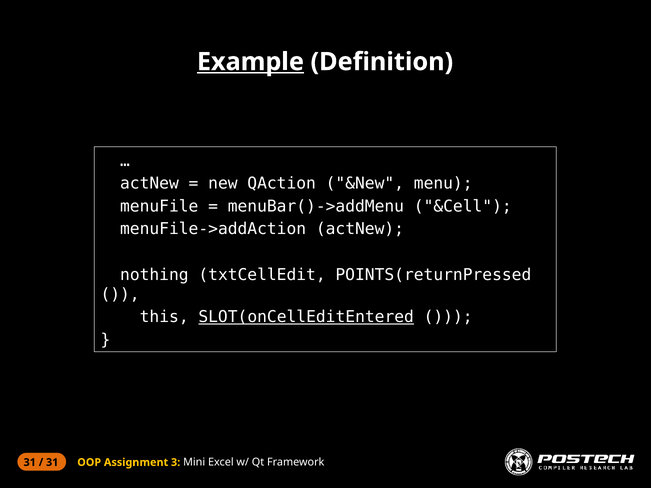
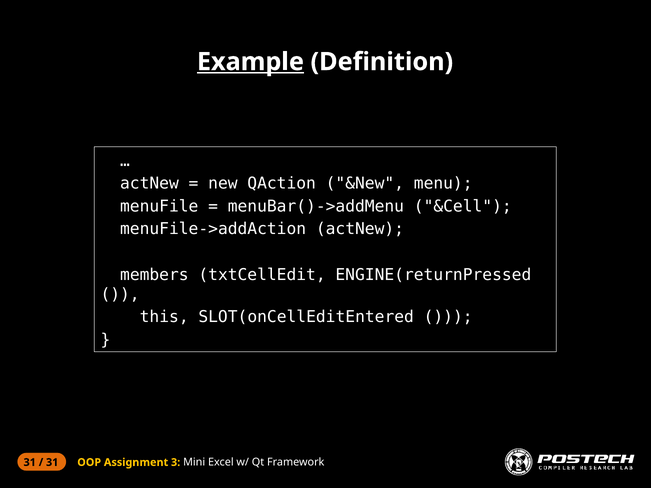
nothing: nothing -> members (154, 275)
POINTS(returnPressed: POINTS(returnPressed -> ENGINE(returnPressed (433, 275)
SLOT(onCellEditEntered underline: present -> none (306, 317)
